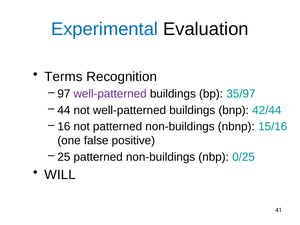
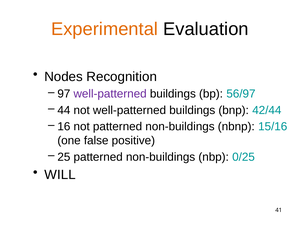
Experimental colour: blue -> orange (105, 29)
Terms: Terms -> Nodes (64, 77)
35/97: 35/97 -> 56/97 (241, 94)
